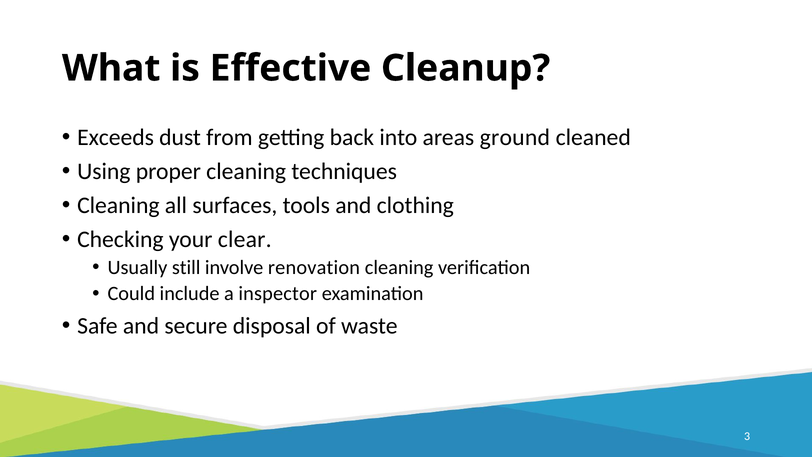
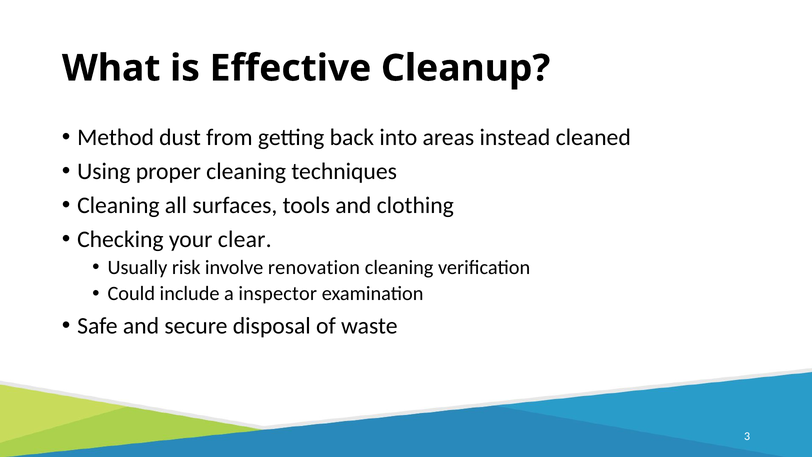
Exceeds: Exceeds -> Method (116, 137)
ground: ground -> instead (515, 137)
still: still -> risk (186, 267)
